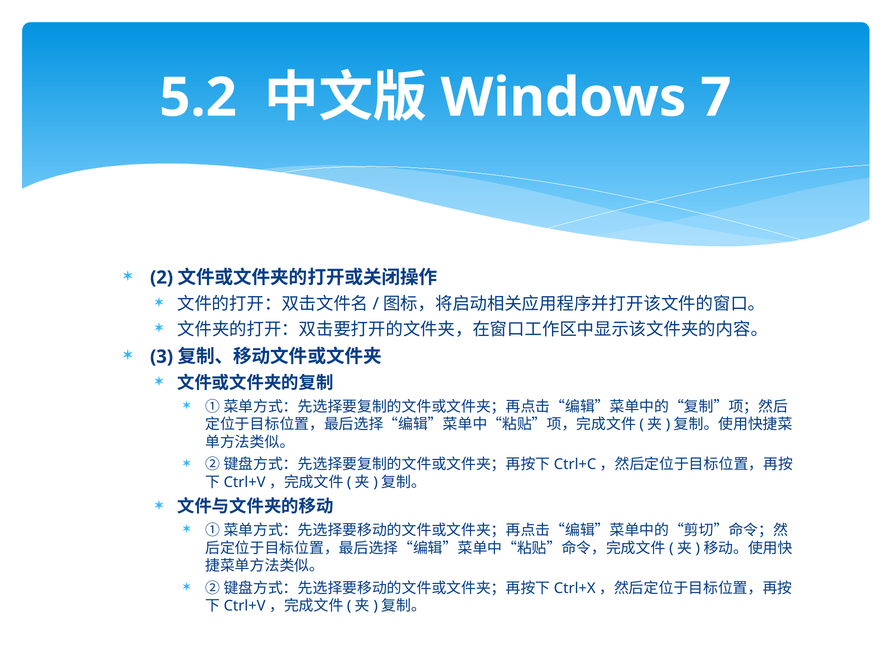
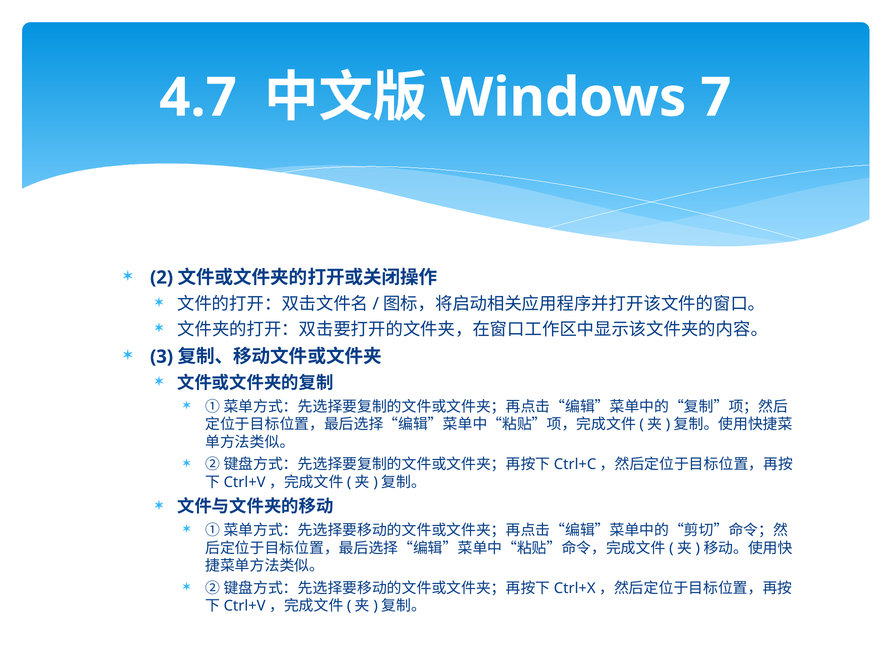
5.2: 5.2 -> 4.7 (198, 98)
